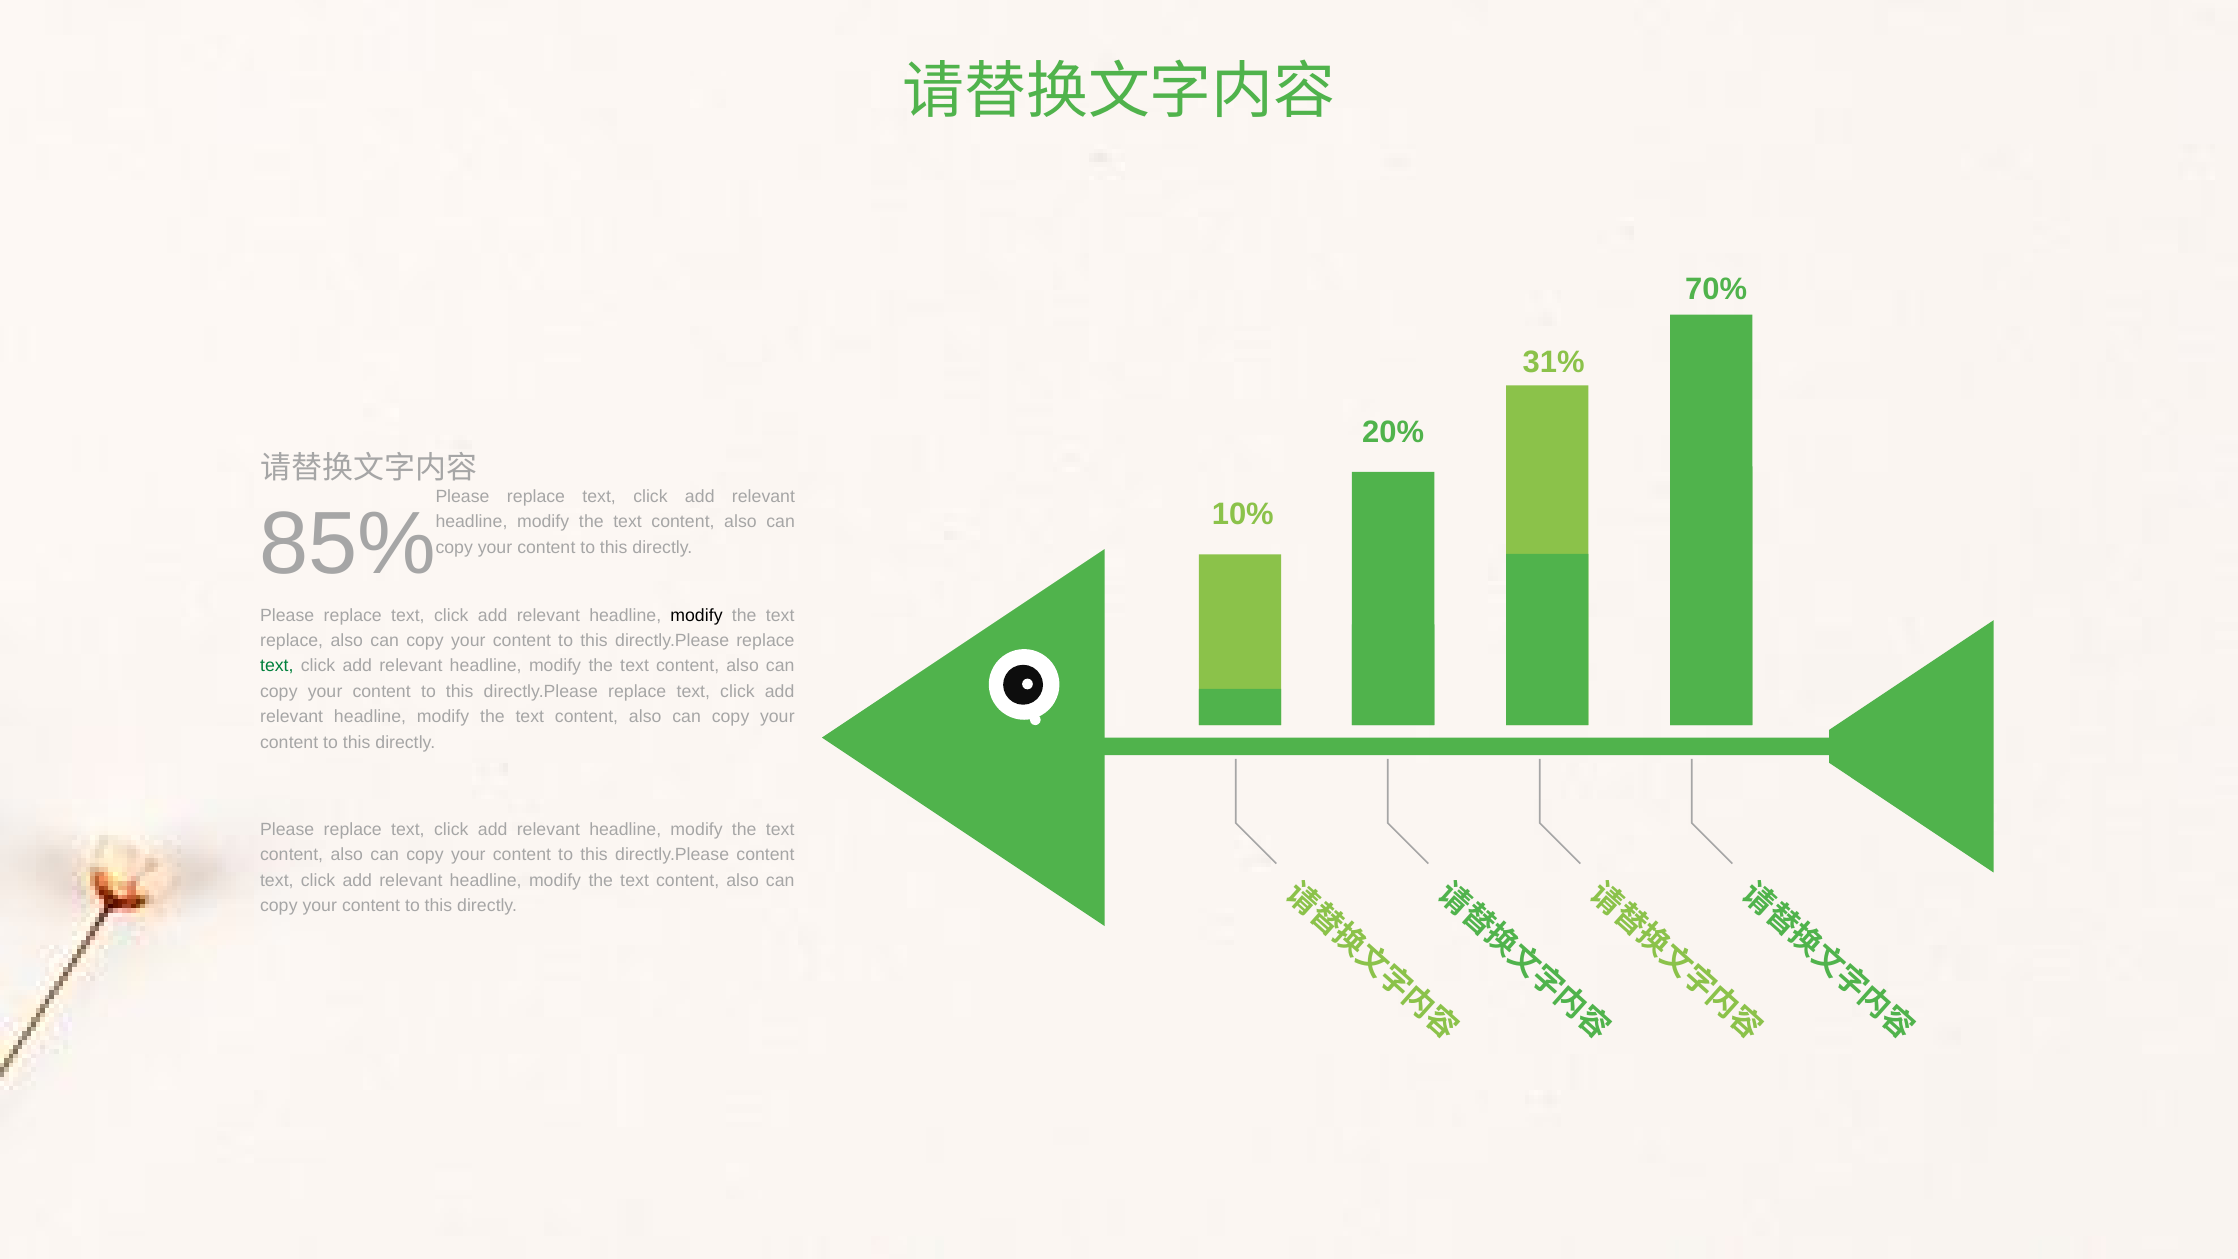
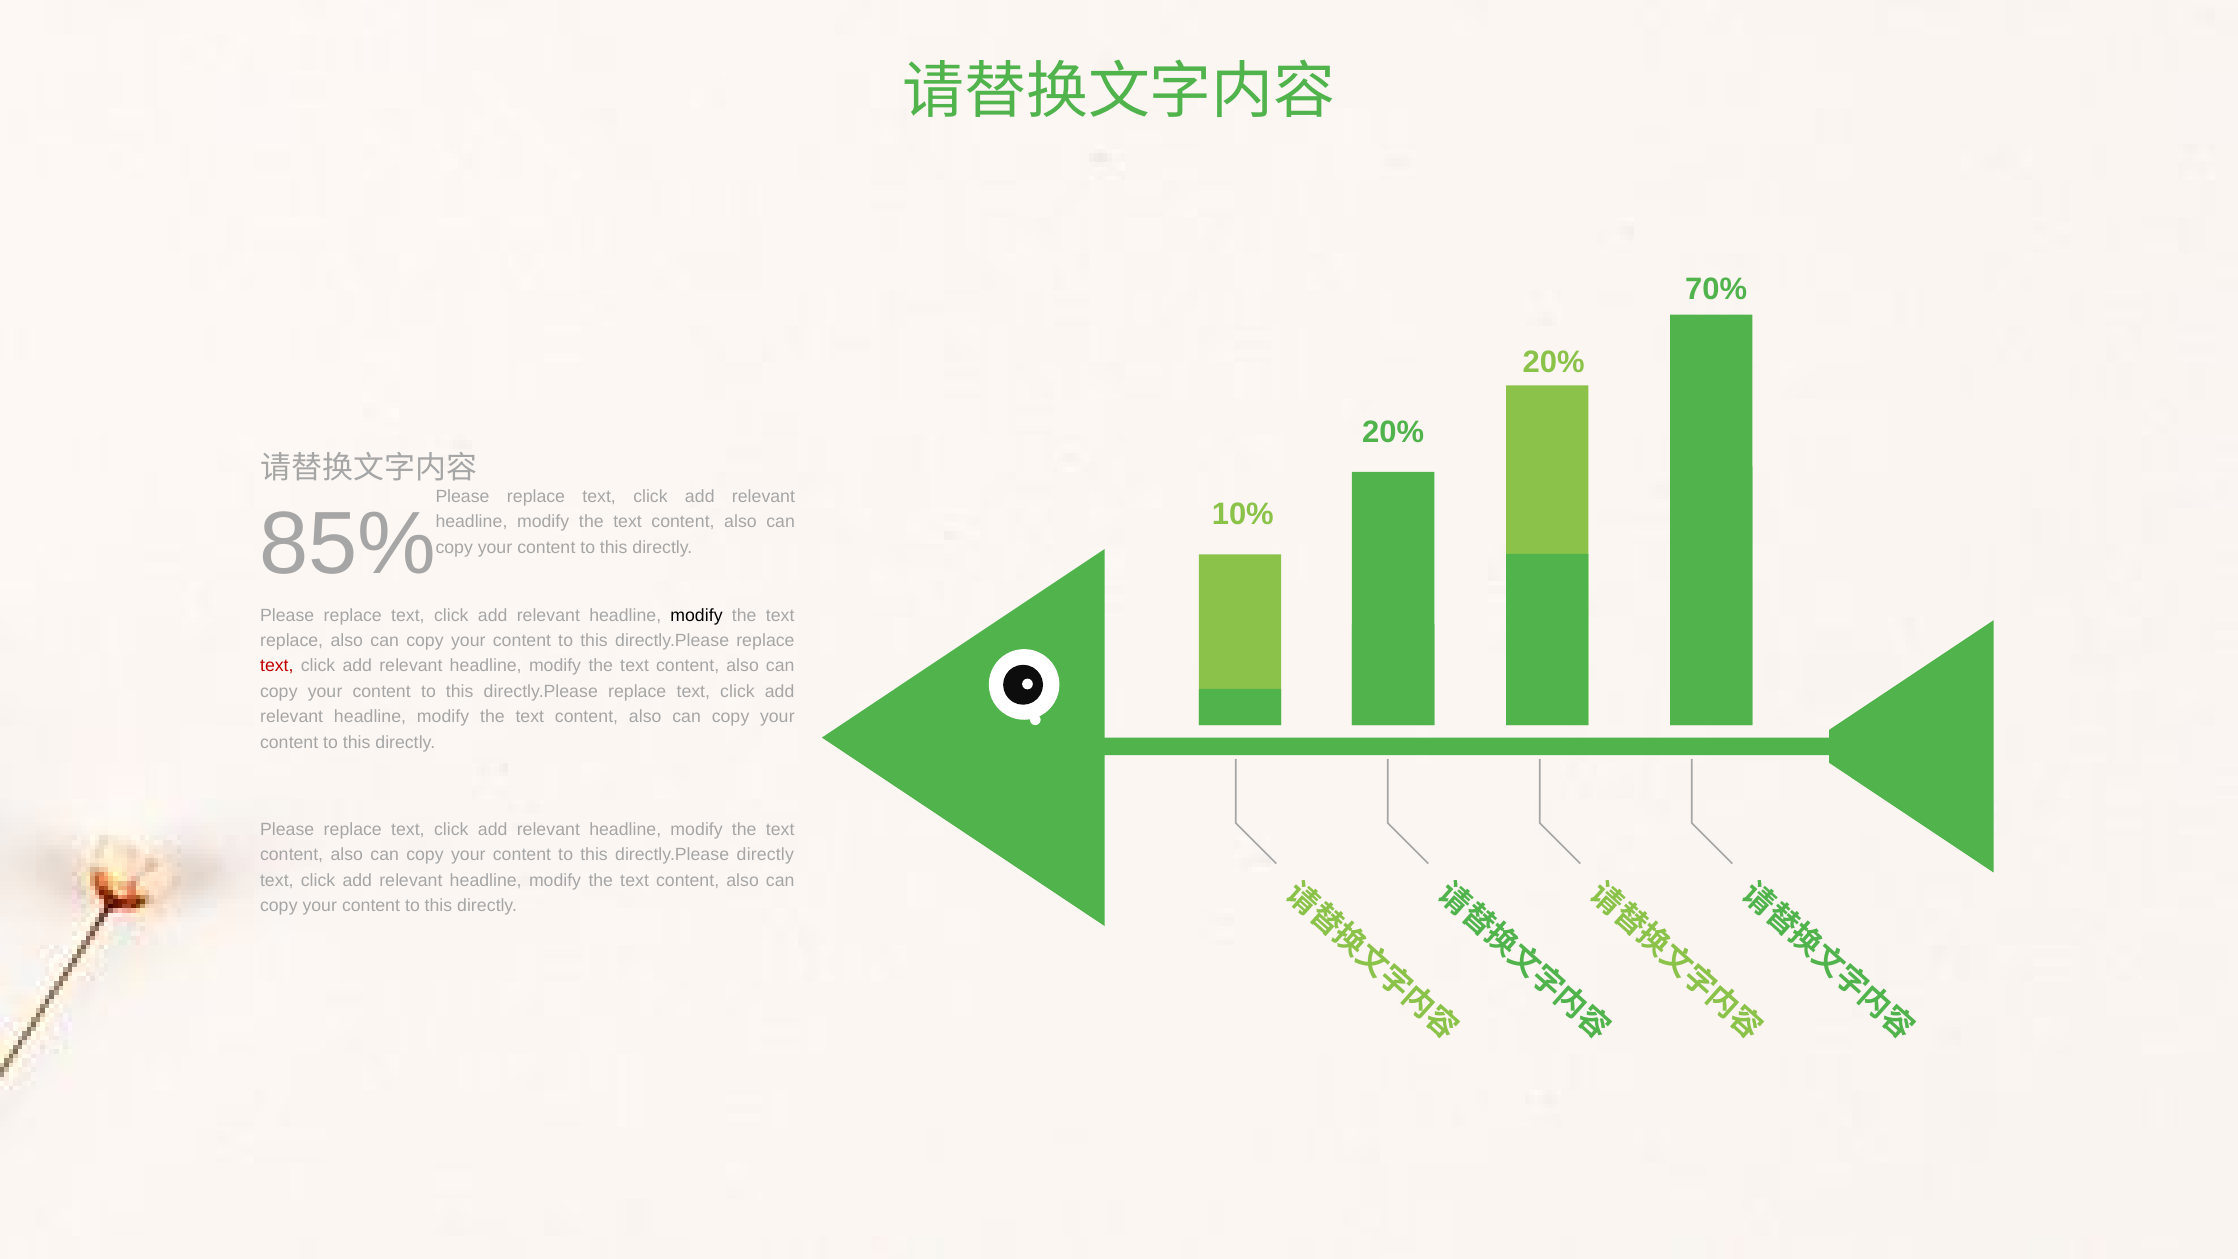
31%: 31% -> 20% (1554, 362)
text colour: green -> red (277, 666)
directly.Please content: content -> directly (765, 855)
